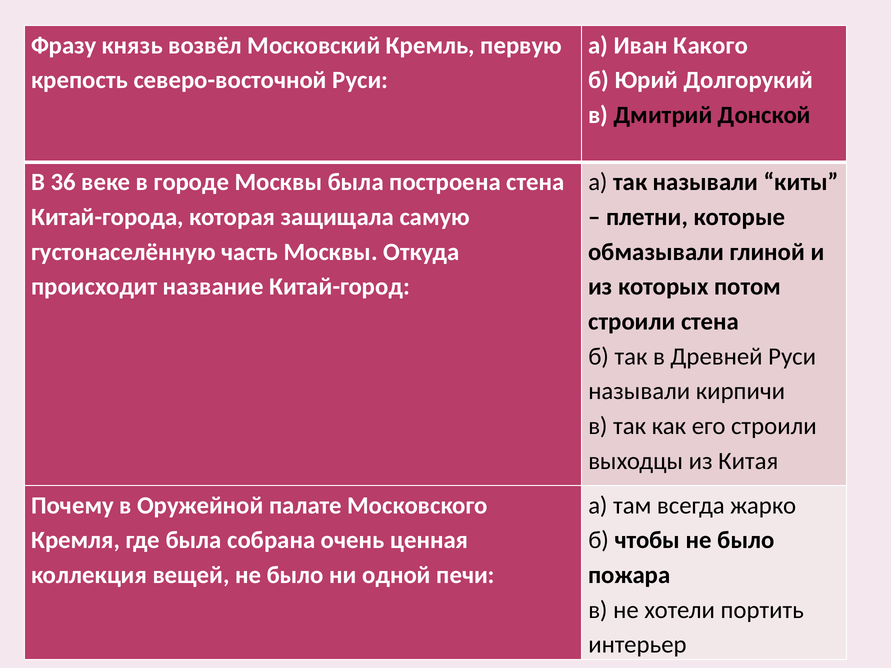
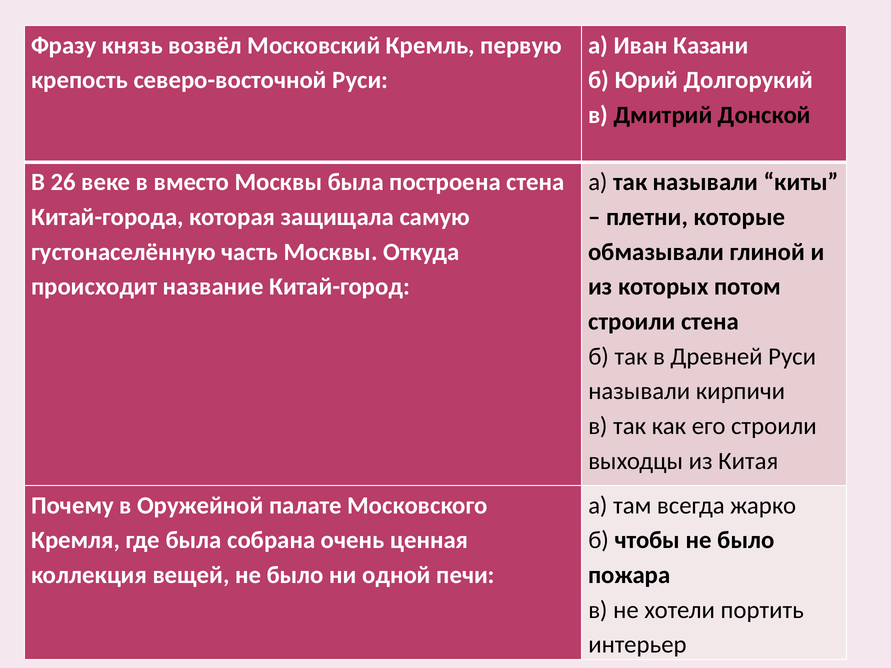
Какого: Какого -> Казани (711, 45)
36: 36 -> 26 (63, 182)
городе: городе -> вместо (191, 182)
